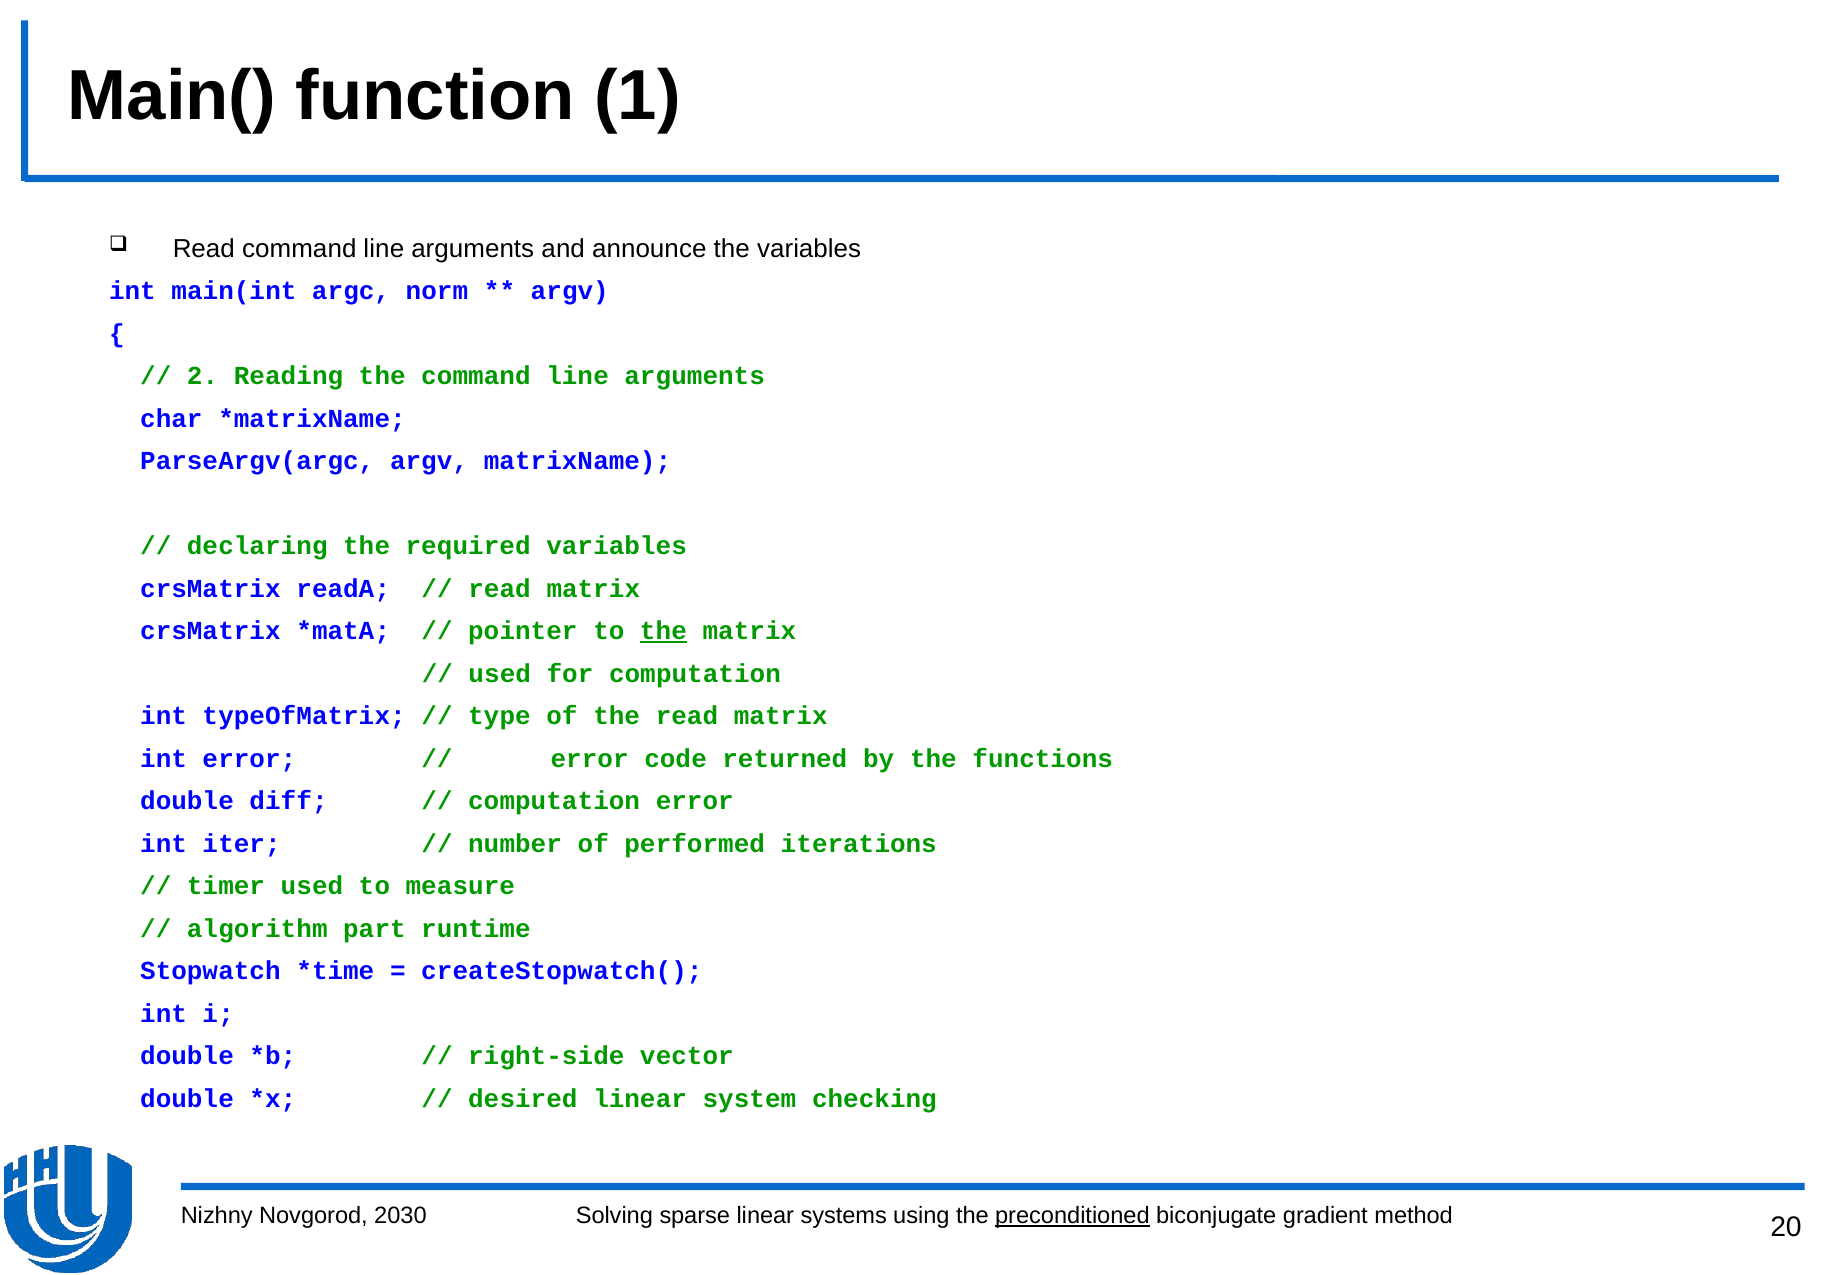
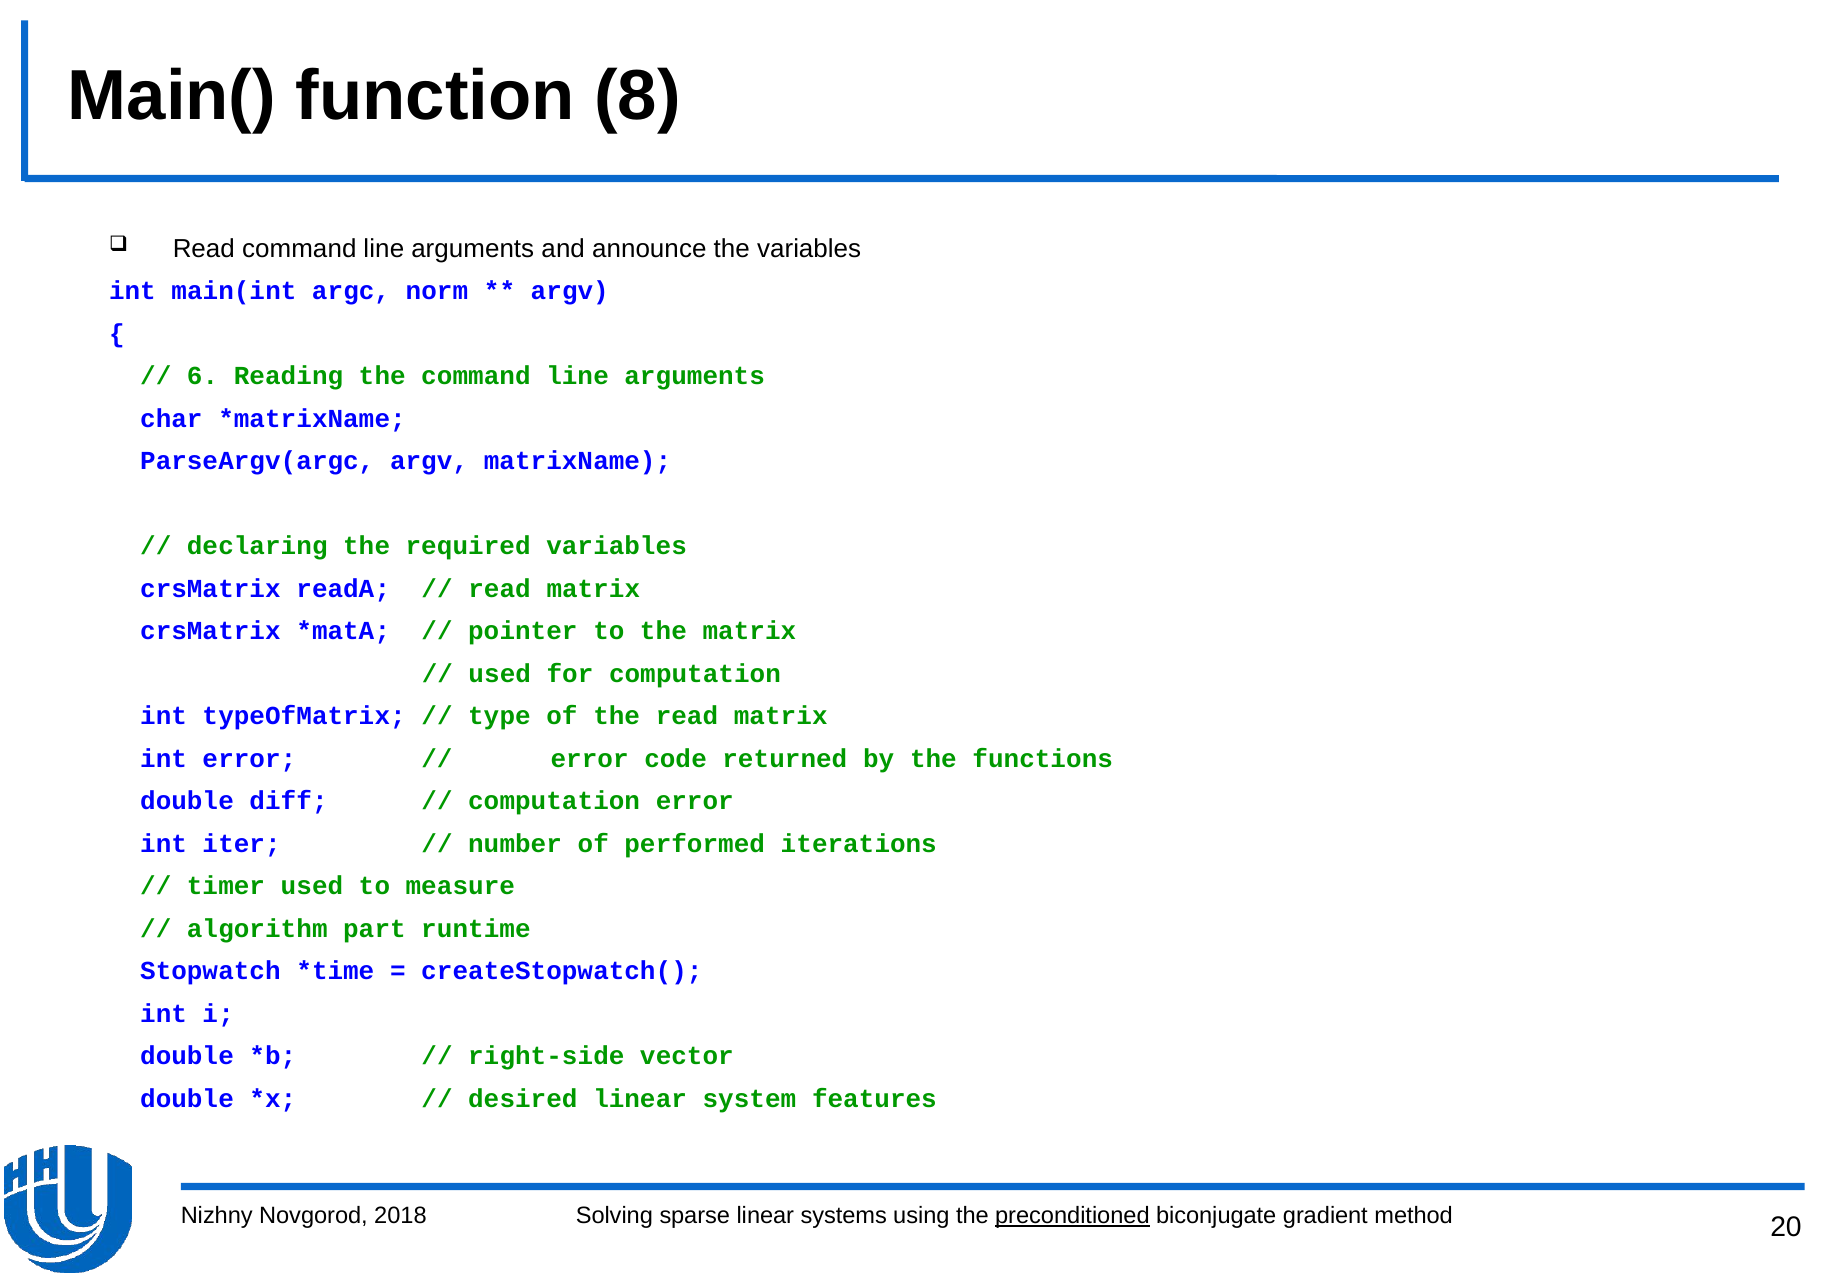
1: 1 -> 8 (637, 96)
2: 2 -> 6 (203, 376)
the underline: present -> none (663, 631)
checking: checking -> features (874, 1098)
2030: 2030 -> 2018 (400, 1215)
